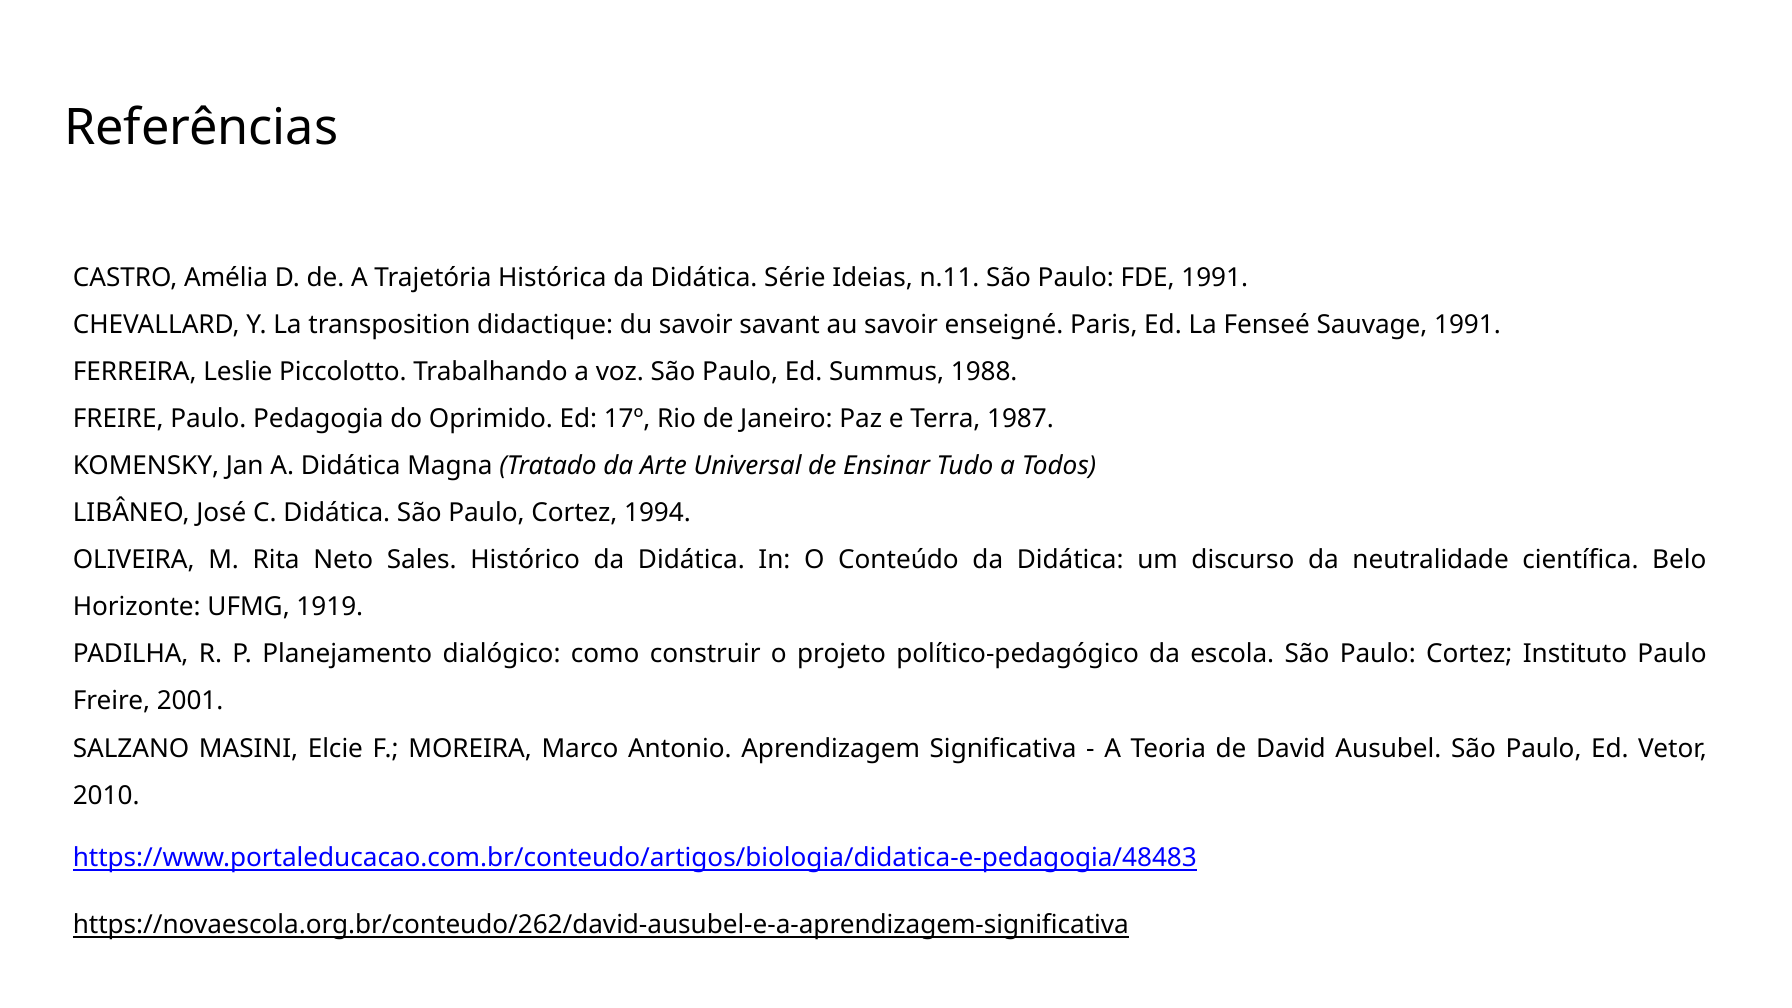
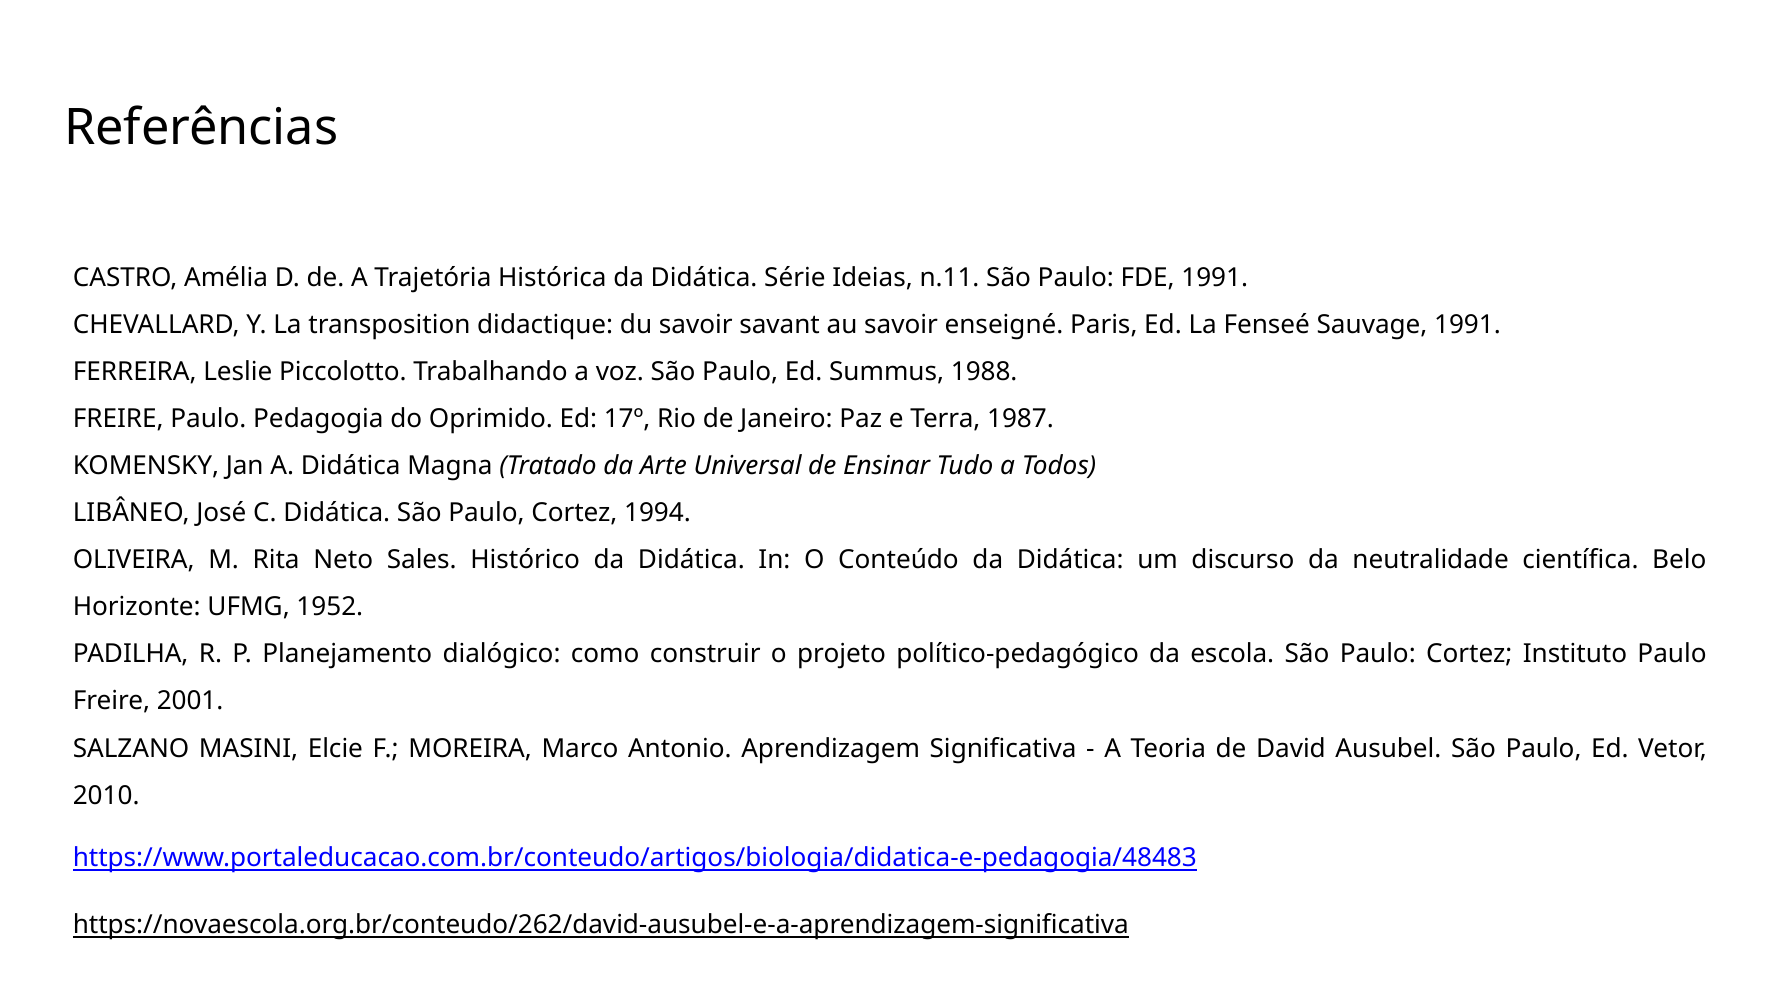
1919: 1919 -> 1952 (330, 607)
